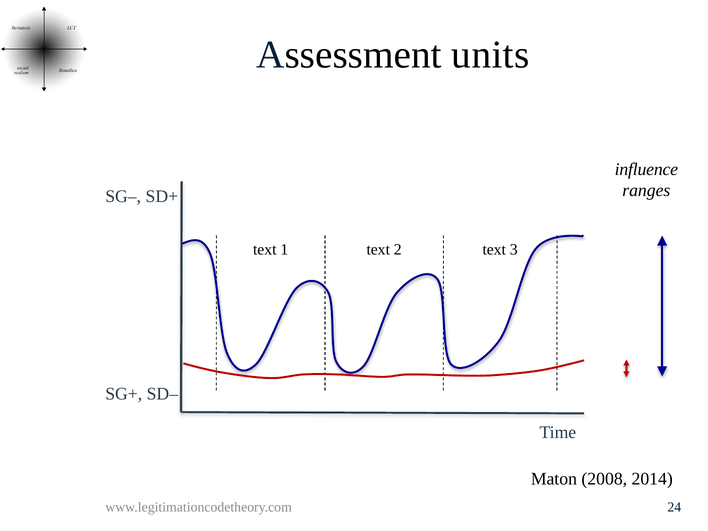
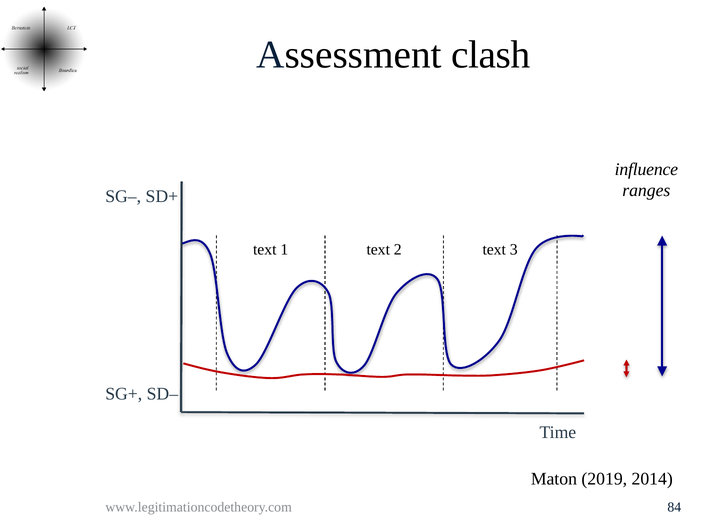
units: units -> clash (491, 55)
2008: 2008 -> 2019 (604, 479)
24: 24 -> 84 (674, 507)
